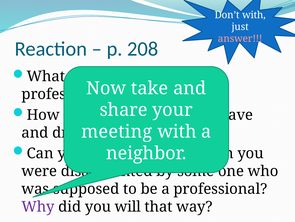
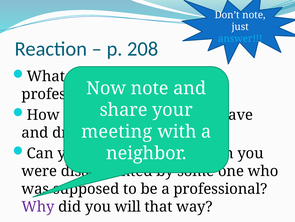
Don’t with: with -> note (254, 15)
answer colour: pink -> light blue (240, 39)
take: take -> note (150, 88)
